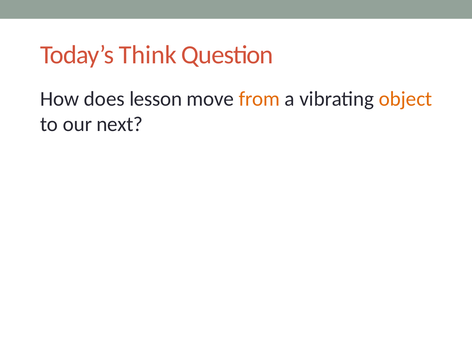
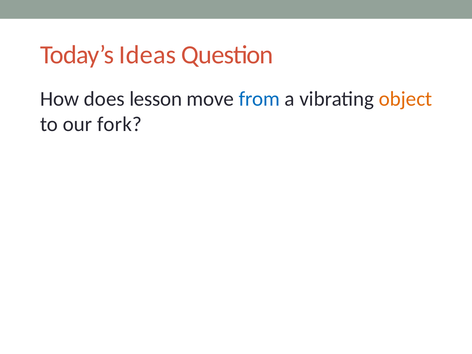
Think: Think -> Ideas (148, 55)
from colour: orange -> blue (259, 99)
next: next -> fork (119, 124)
